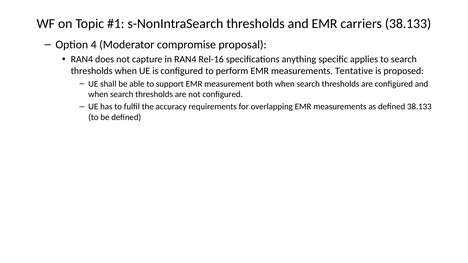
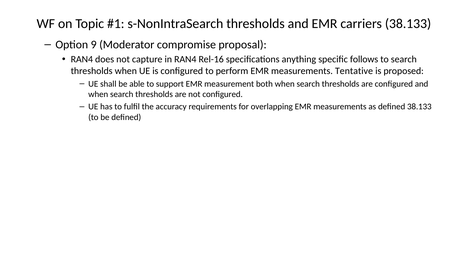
4: 4 -> 9 (94, 45)
applies: applies -> follows (364, 59)
